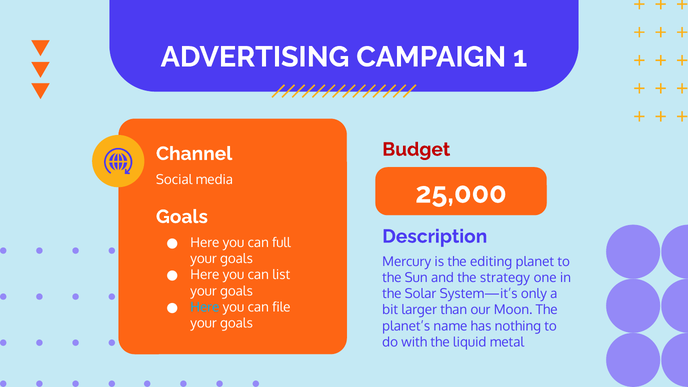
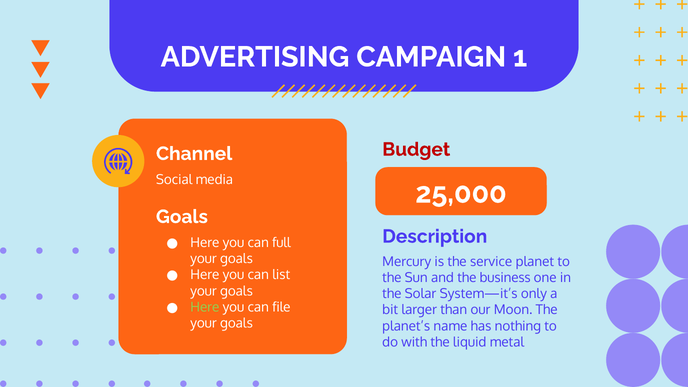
editing: editing -> service (491, 262)
strategy: strategy -> business (505, 278)
Here colour: light blue -> light green (205, 307)
